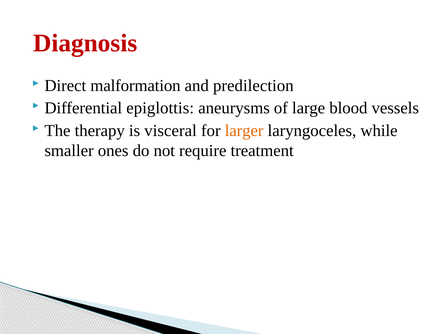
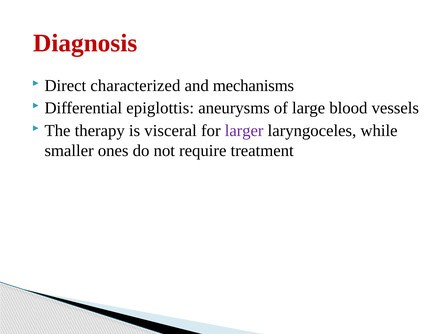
malformation: malformation -> characterized (135, 86)
predilection: predilection -> mechanisms (253, 86)
larger colour: orange -> purple (244, 131)
